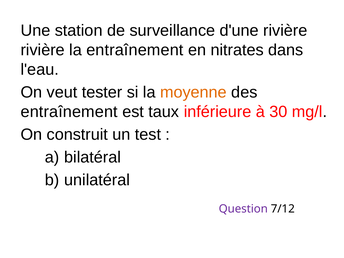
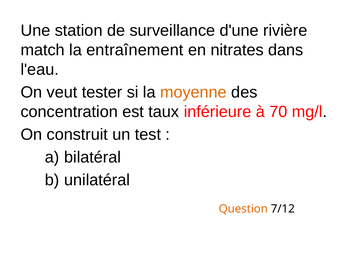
rivière: rivière -> match (43, 50)
entraînement: entraînement -> concentration (69, 112)
30: 30 -> 70 (278, 112)
Question colour: purple -> orange (243, 209)
